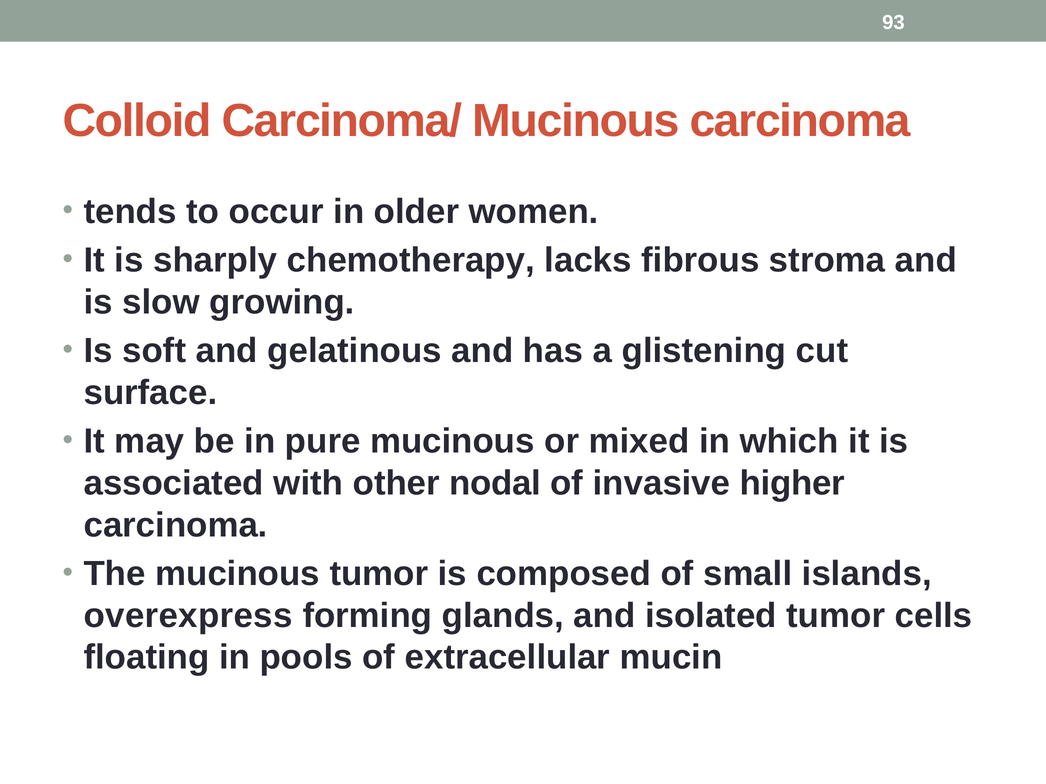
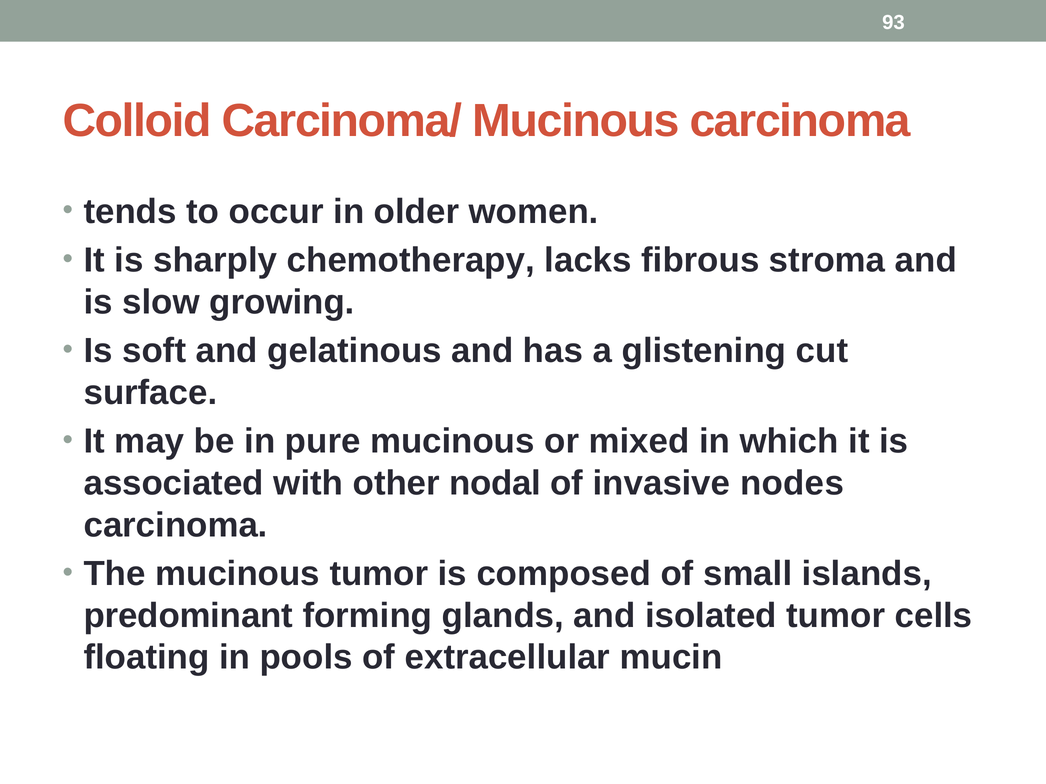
higher: higher -> nodes (792, 484)
overexpress: overexpress -> predominant (188, 616)
